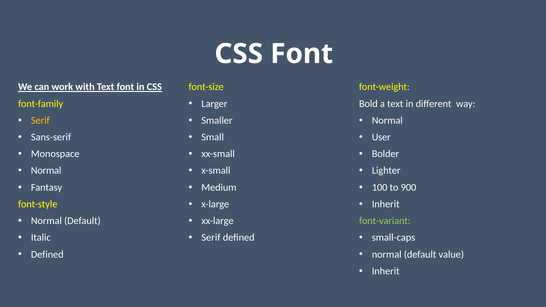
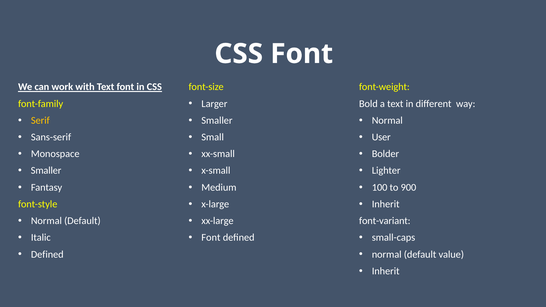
Normal: Normal -> Smaller (46, 171)
font-variant colour: light green -> white (385, 221)
Serif: Serif -> Font (211, 238)
